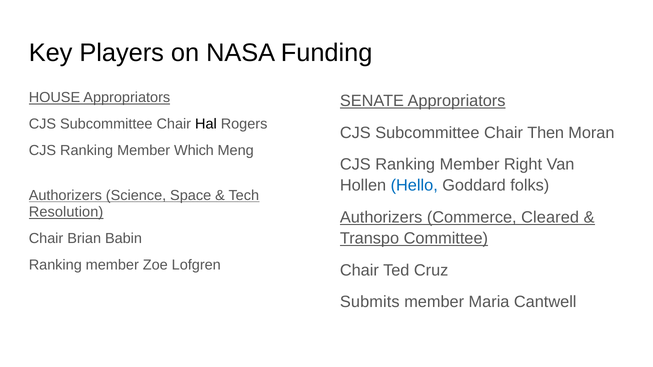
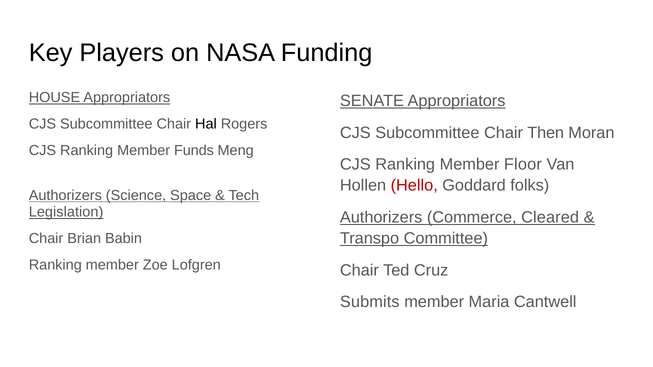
Which: Which -> Funds (194, 150)
Right: Right -> Floor (523, 165)
Hello colour: blue -> red (414, 186)
Resolution: Resolution -> Legislation (66, 212)
